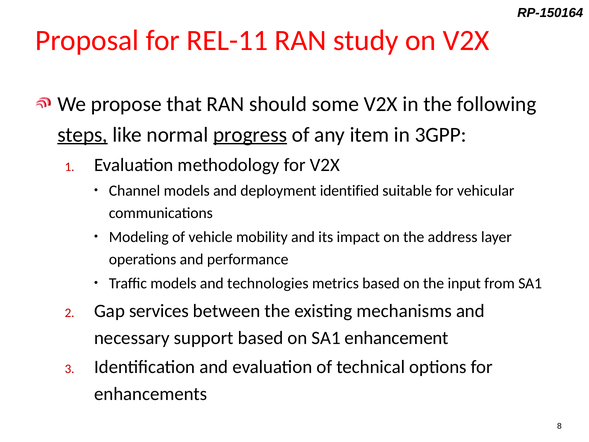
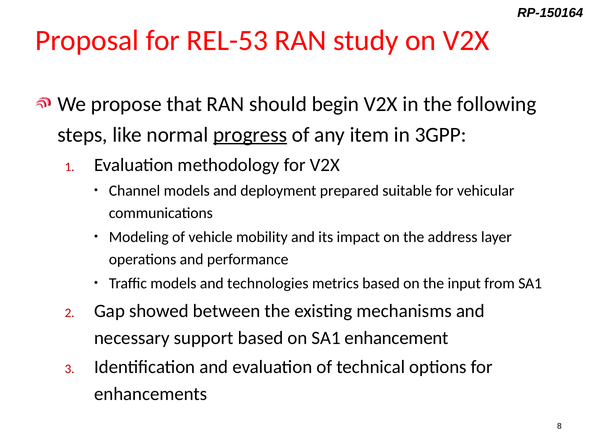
REL-11: REL-11 -> REL-53 (227, 40)
some: some -> begin (335, 104)
steps underline: present -> none (82, 135)
identified: identified -> prepared (349, 191)
services: services -> showed (159, 311)
